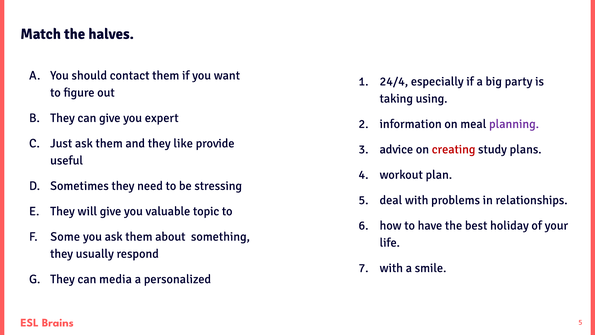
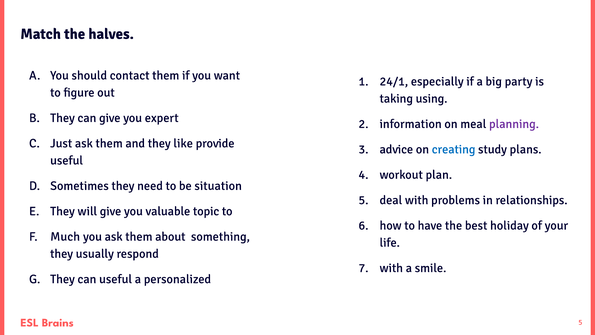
24/4: 24/4 -> 24/1 (394, 81)
creating colour: red -> blue (454, 149)
stressing: stressing -> situation (218, 186)
Some: Some -> Much (65, 236)
can media: media -> useful (116, 279)
